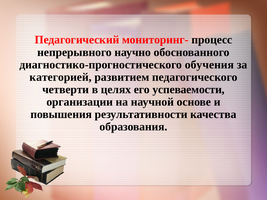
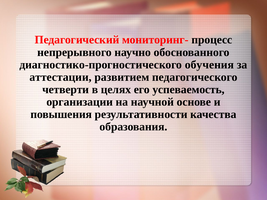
категорией: категорией -> аттестации (61, 77)
успеваемости: успеваемости -> успеваемость (189, 90)
